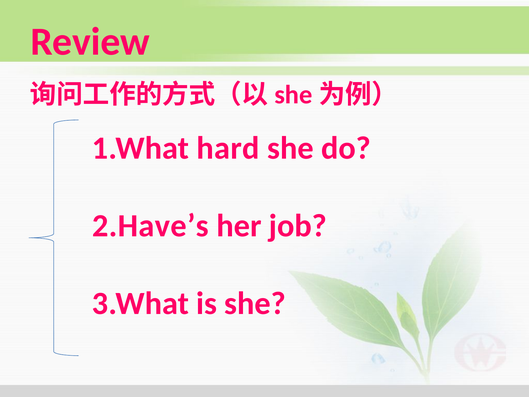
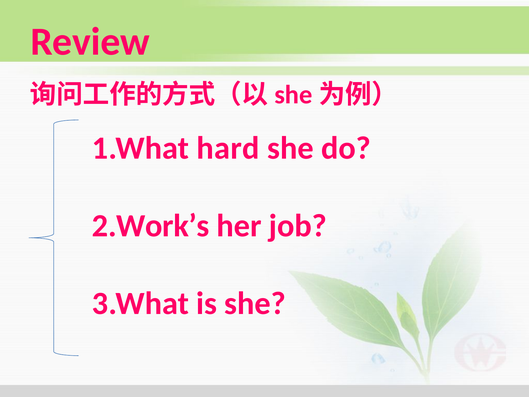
2.Have’s: 2.Have’s -> 2.Work’s (151, 226)
